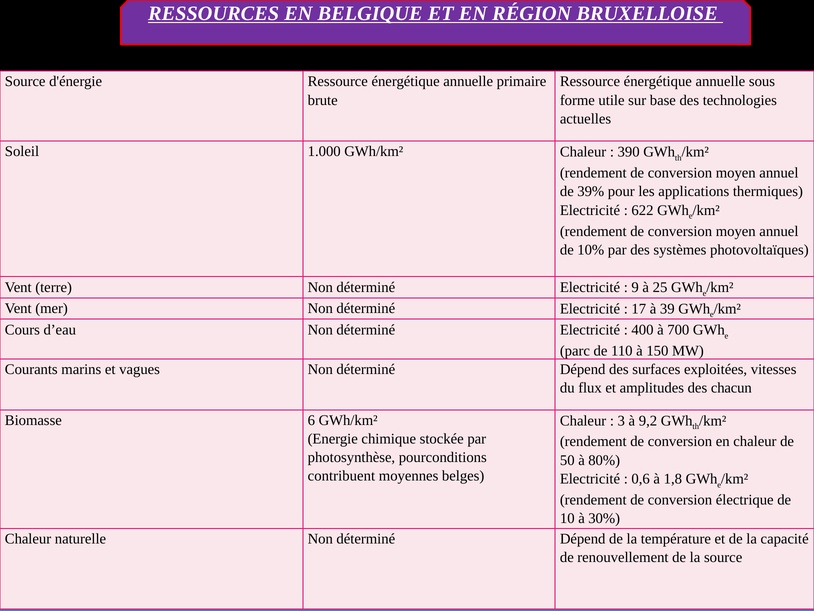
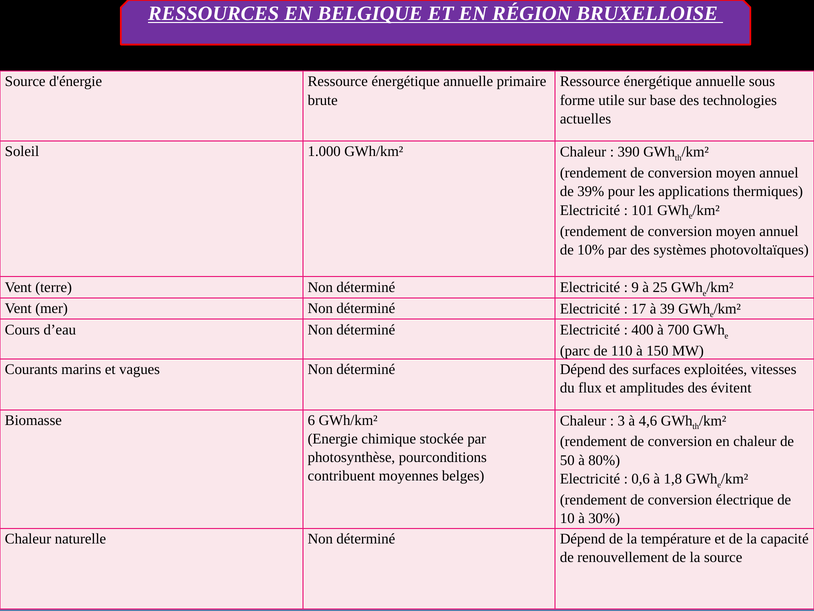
622: 622 -> 101 (643, 210)
chacun: chacun -> évitent (731, 388)
9,2: 9,2 -> 4,6 (648, 420)
